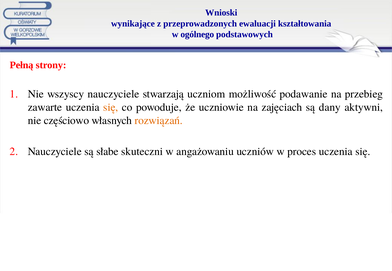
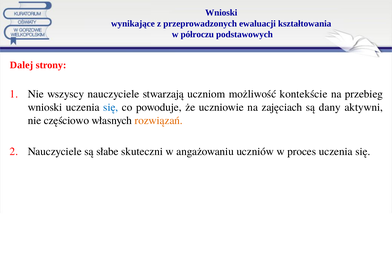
ogólnego: ogólnego -> półroczu (197, 34)
Pełną: Pełną -> Dalej (21, 65)
podawanie: podawanie -> kontekście (304, 94)
zawarte: zawarte -> wnioski (45, 107)
się colour: orange -> blue (111, 107)
